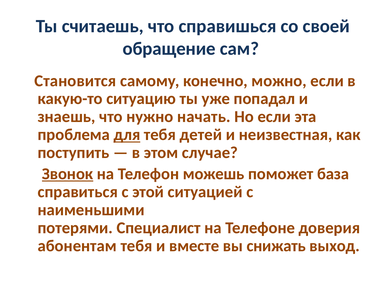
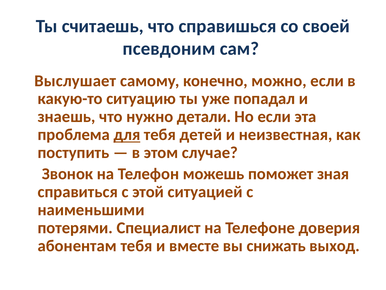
обращение: обращение -> псевдоним (169, 49)
Становится: Становится -> Выслушает (75, 81)
начать: начать -> детали (204, 117)
Звонок underline: present -> none (68, 174)
база: база -> зная (333, 174)
